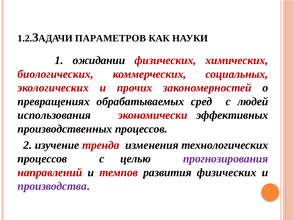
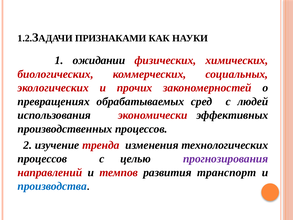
ПАРАМЕТРОВ: ПАРАМЕТРОВ -> ПРИЗНАКАМИ (111, 38)
развития физических: физических -> транспорт (227, 172)
производства colour: purple -> blue (52, 186)
